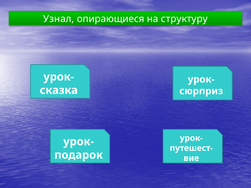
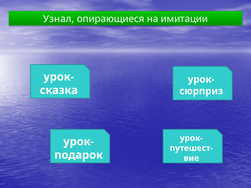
структуру: структуру -> имитации (184, 19)
